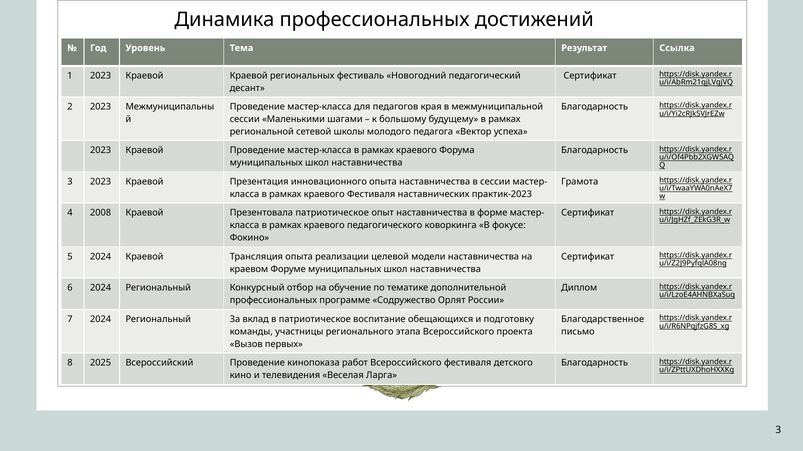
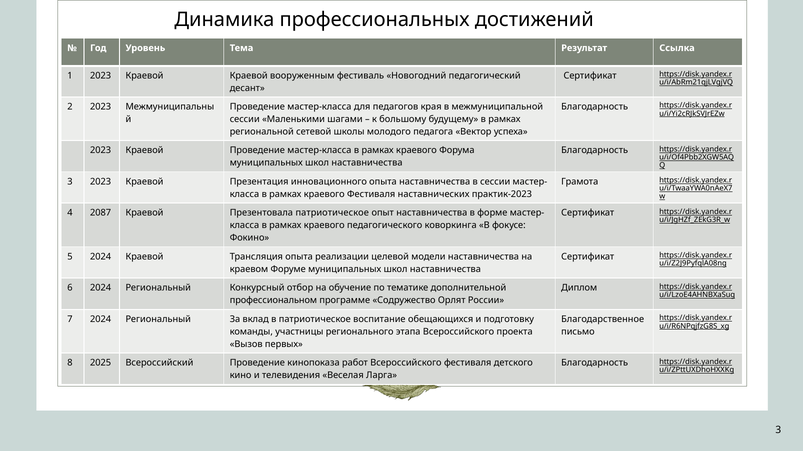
региональных: региональных -> вооруженным (302, 76)
2008: 2008 -> 2087 (101, 213)
профессиональных: профессиональных -> профессиональном (273, 301)
